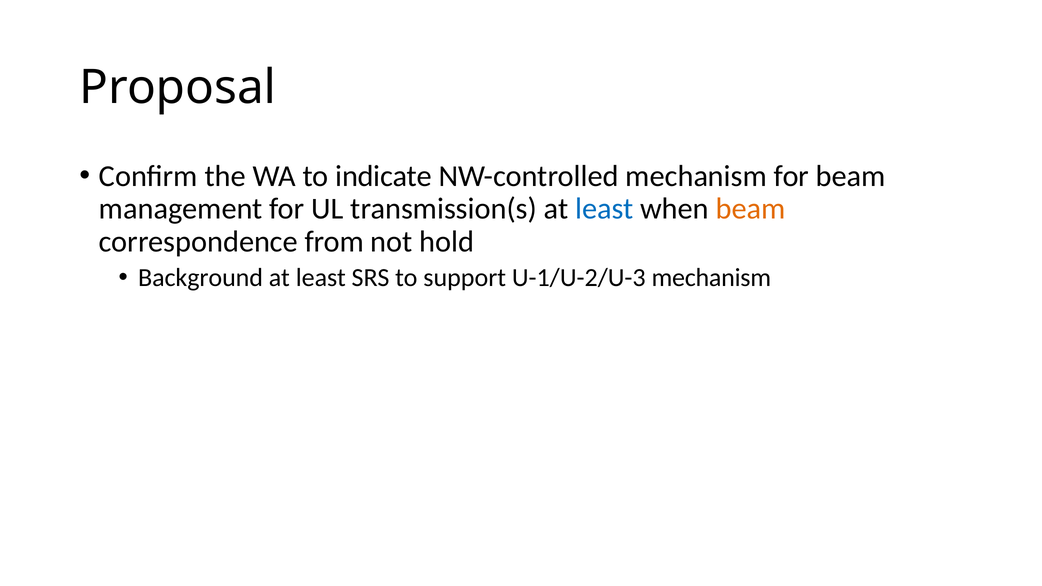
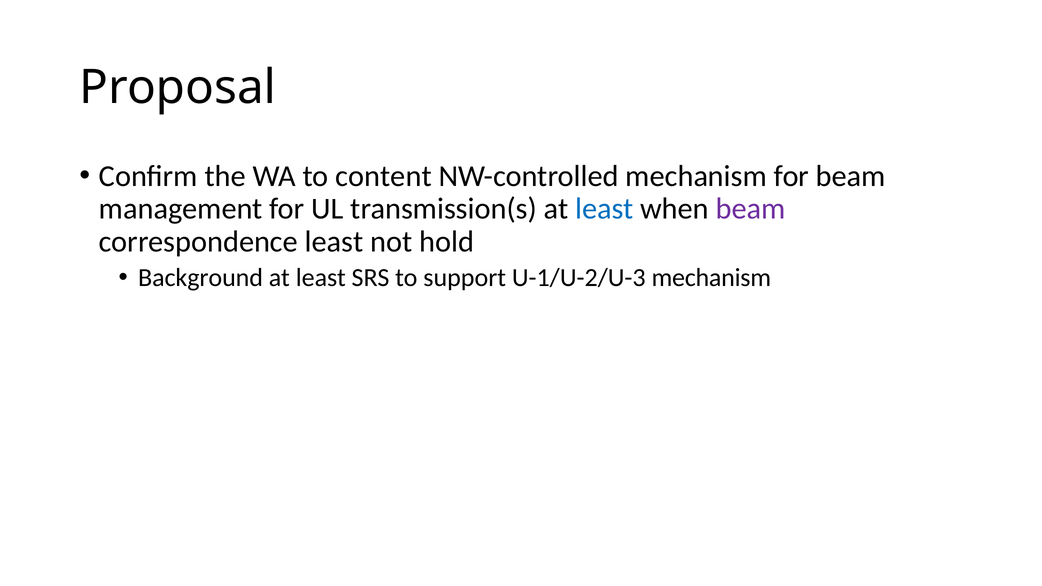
indicate: indicate -> content (384, 176)
beam colour: orange -> purple (751, 209)
correspondence from: from -> least (334, 242)
